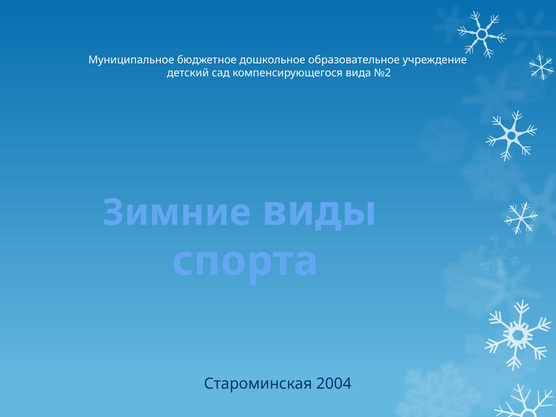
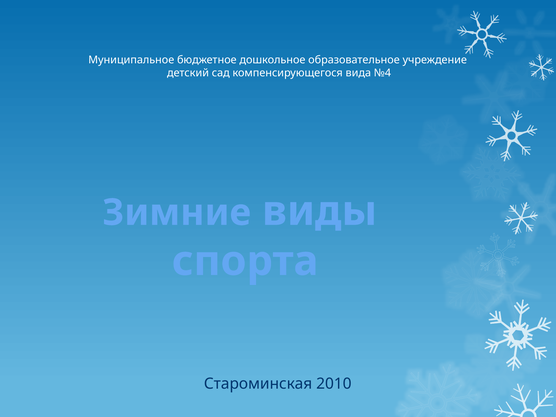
№2: №2 -> №4 (382, 73)
2004: 2004 -> 2010 (334, 384)
